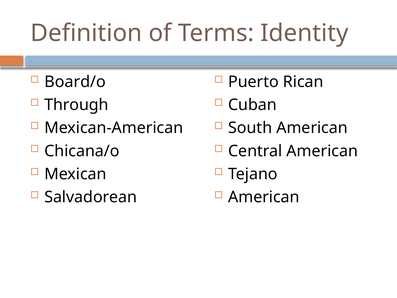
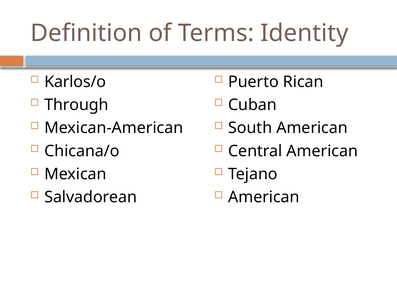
Board/o: Board/o -> Karlos/o (75, 82)
